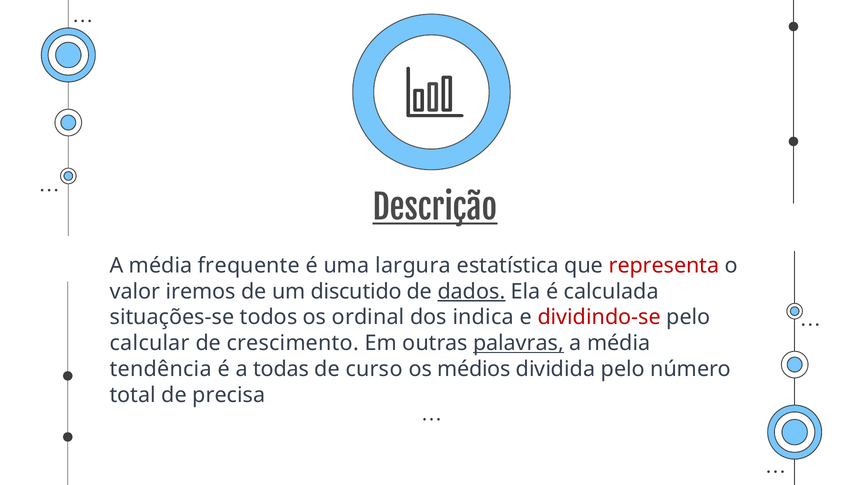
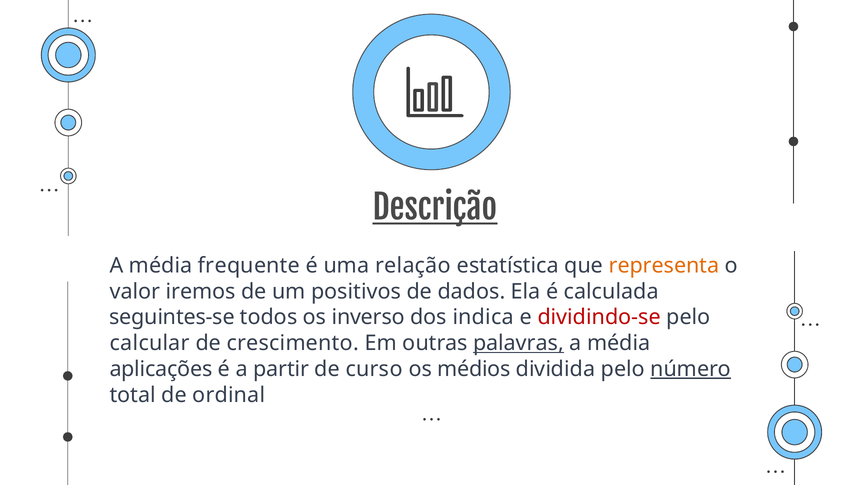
largura: largura -> relação (413, 266)
representa colour: red -> orange (664, 266)
discutido: discutido -> positivos (356, 292)
dados underline: present -> none (471, 292)
situações-se: situações-se -> seguintes-se (172, 318)
ordinal: ordinal -> inverso (368, 318)
tendência: tendência -> aplicações (161, 369)
todas: todas -> partir (281, 369)
número underline: none -> present (691, 369)
precisa: precisa -> ordinal (229, 395)
